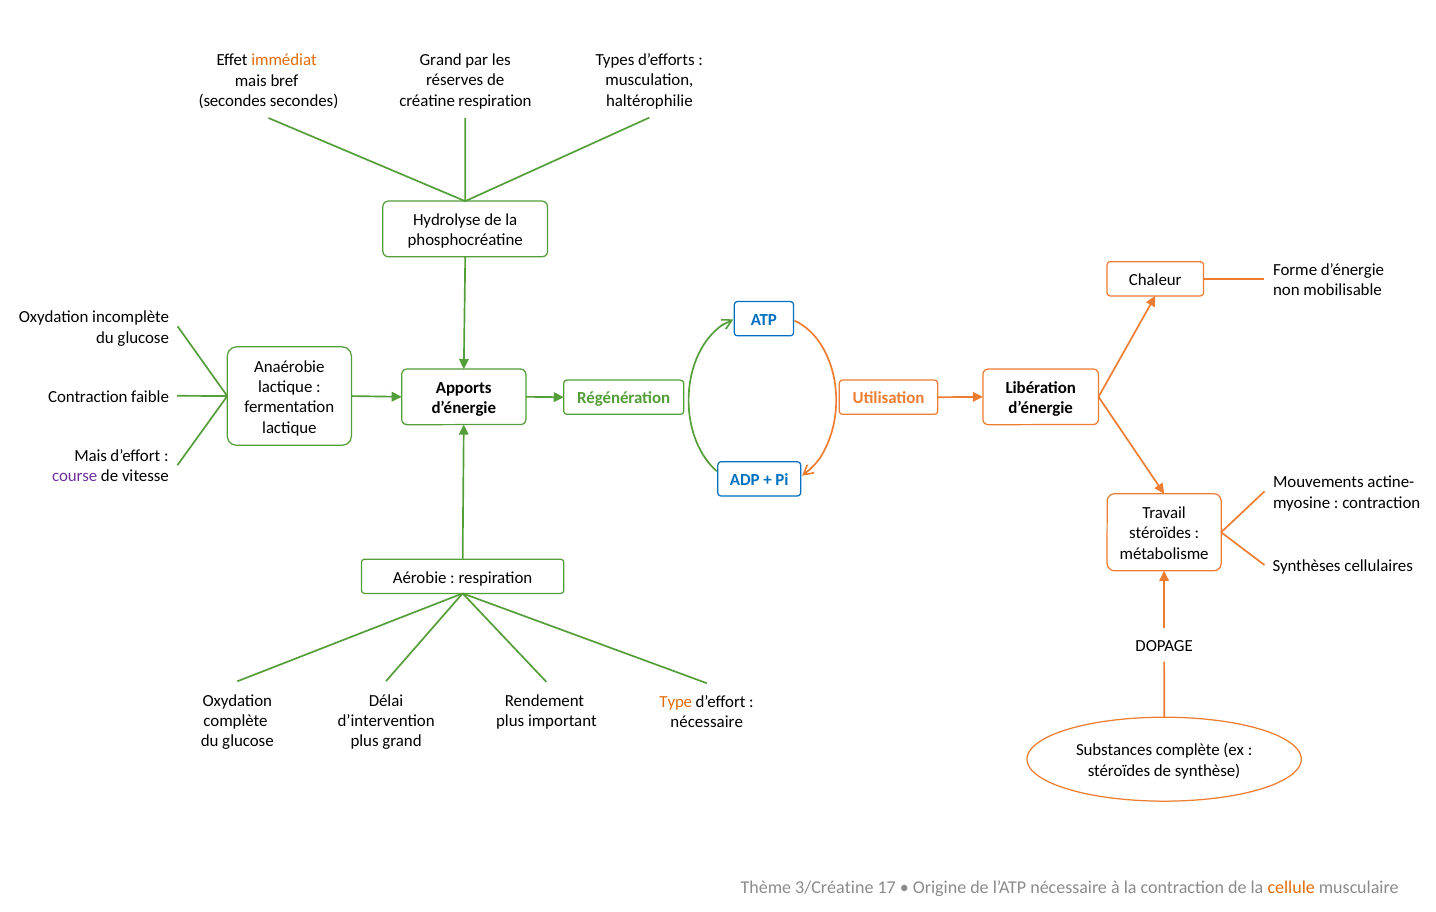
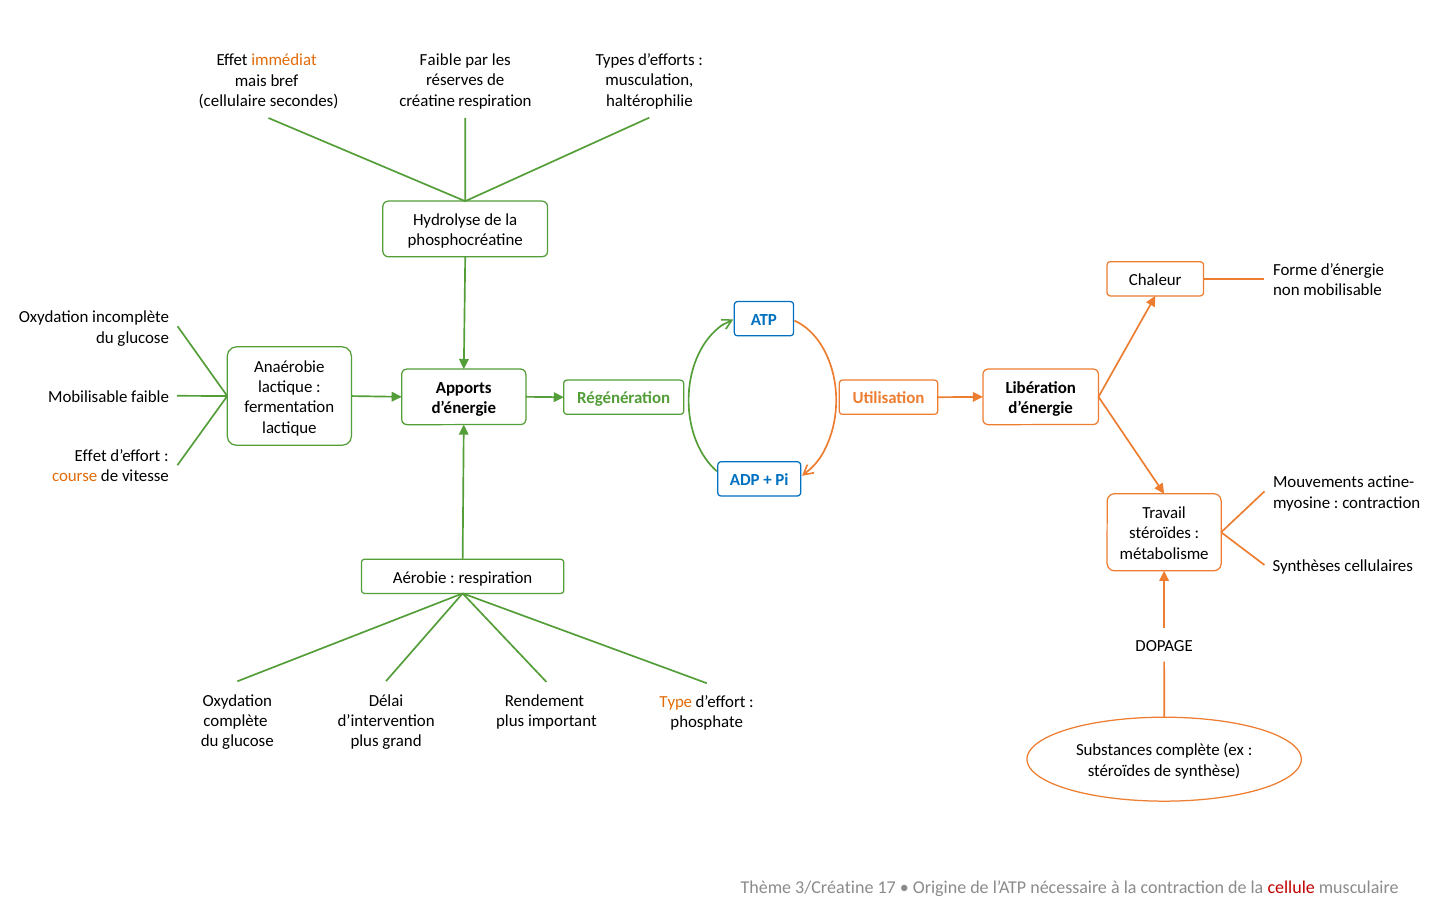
Grand: Grand -> Faible (441, 60)
secondes: secondes -> cellulaire (232, 101)
Contraction: Contraction -> Mobilisable (88, 397)
Mais: Mais -> Effet (91, 456)
course colour: purple -> orange (75, 476)
nécessaire: nécessaire -> phosphate (707, 722)
cellule colour: orange -> red (1291, 887)
